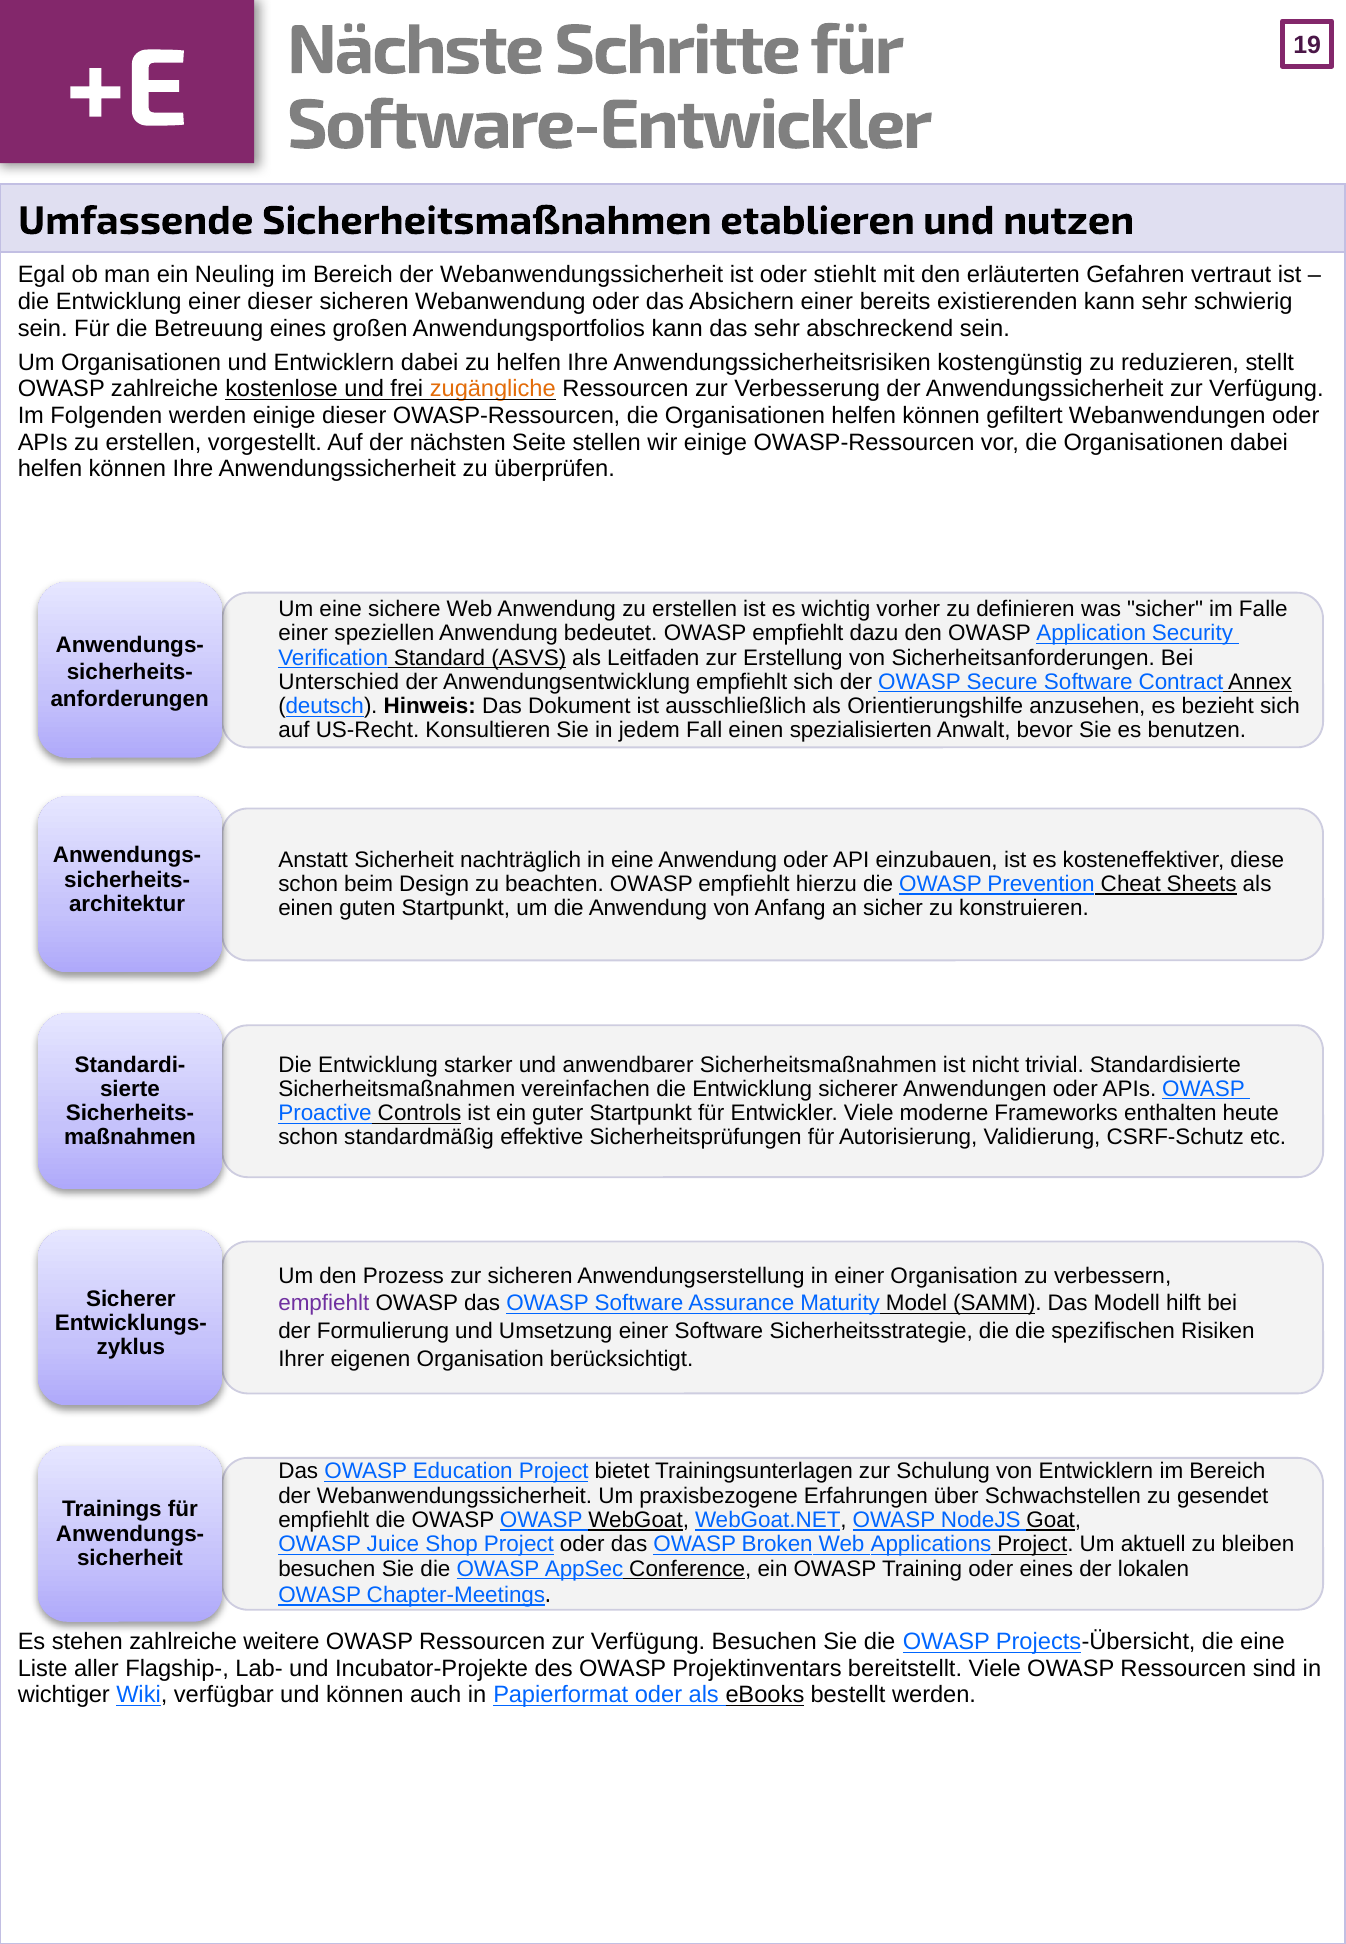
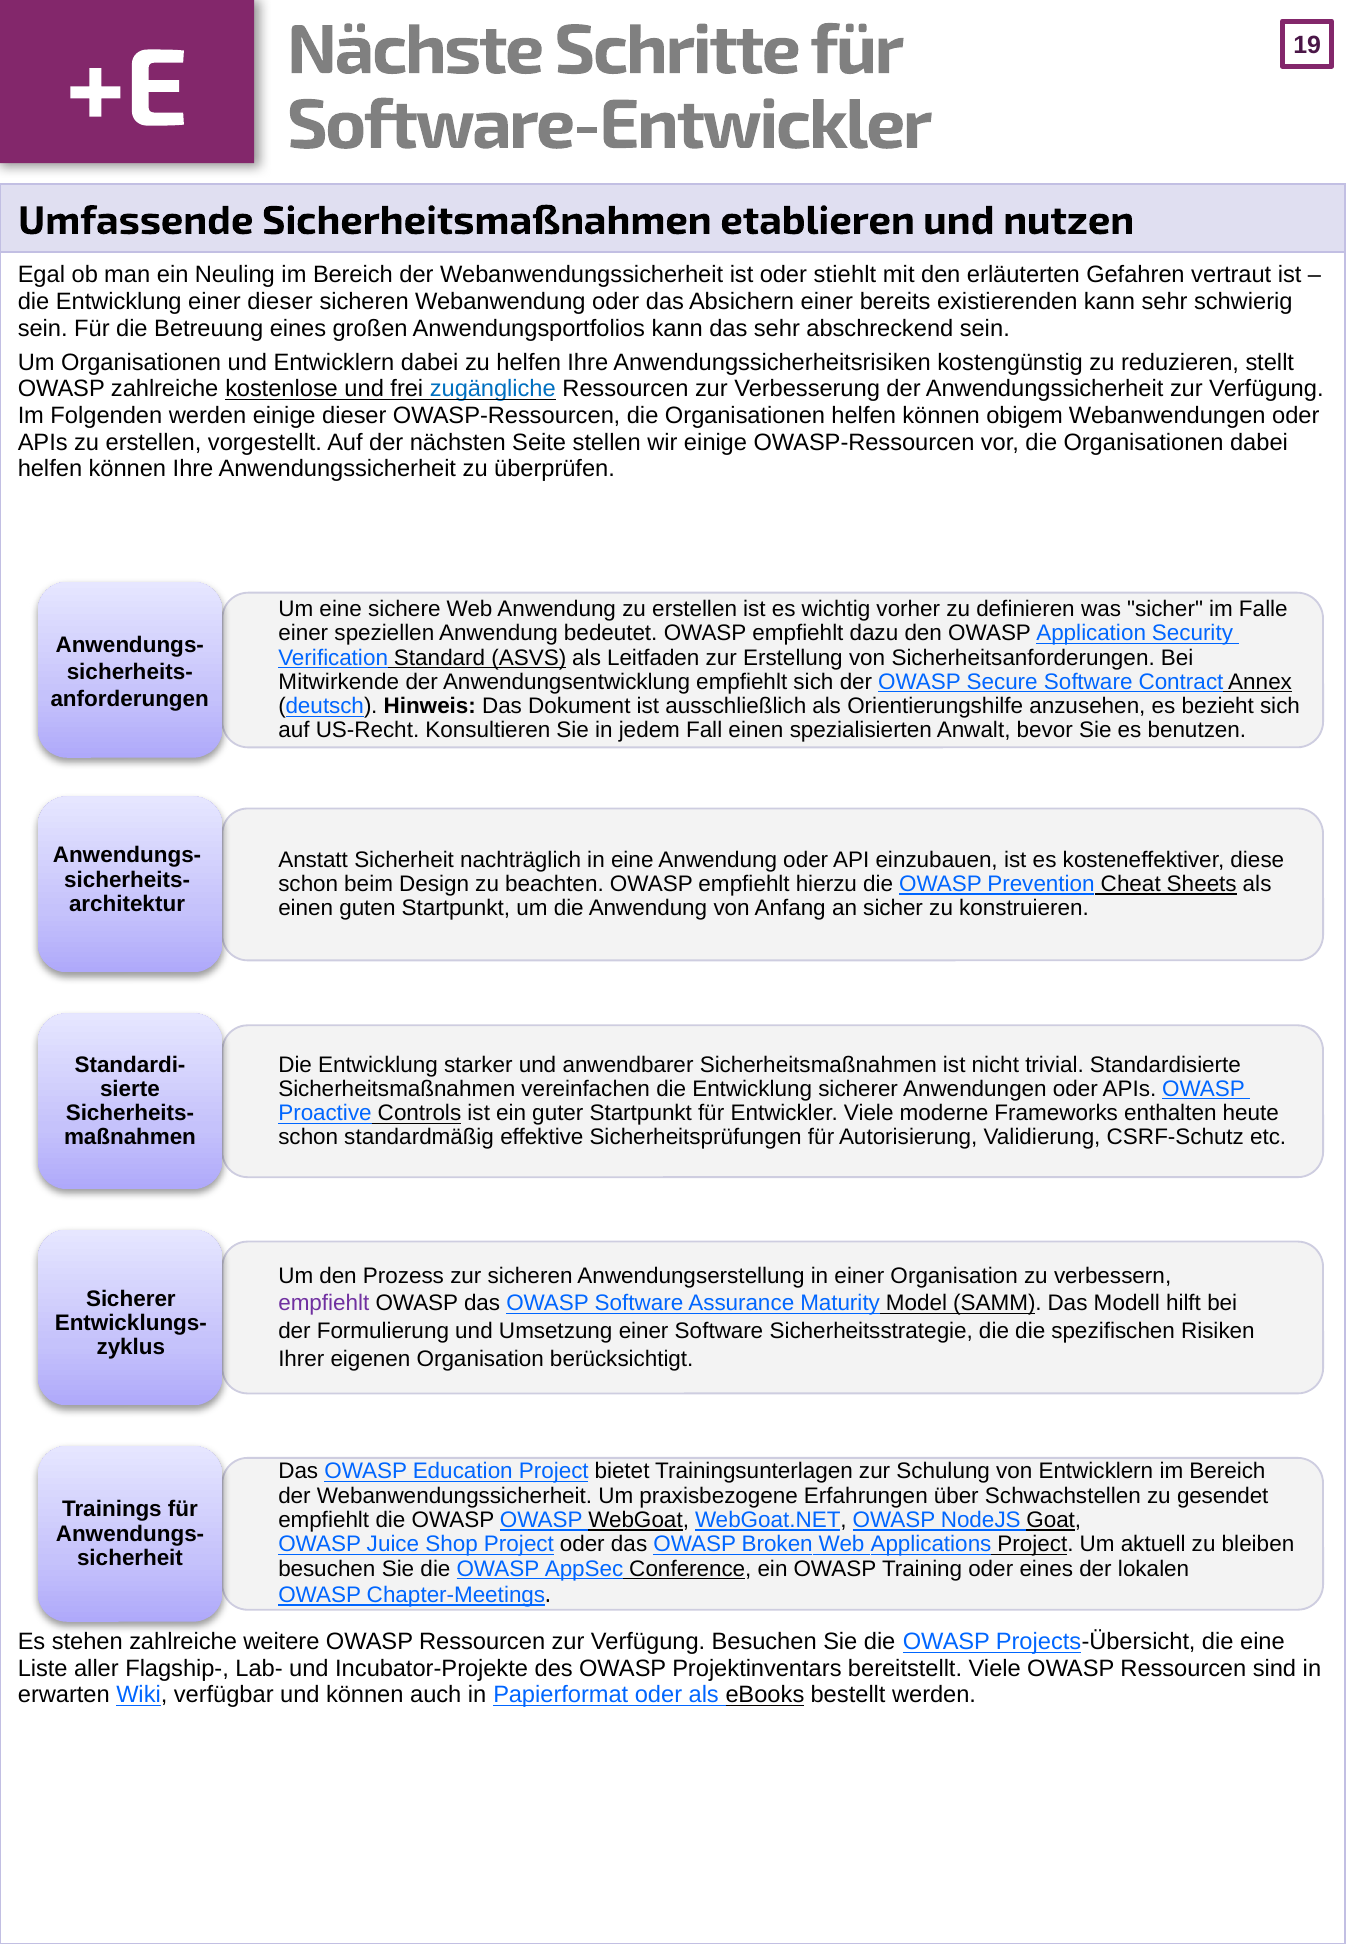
zugängliche colour: orange -> blue (493, 389)
gefiltert: gefiltert -> obigem (1025, 416)
Unterschied: Unterschied -> Mitwirkende (339, 682)
wichtiger: wichtiger -> erwarten (64, 1695)
